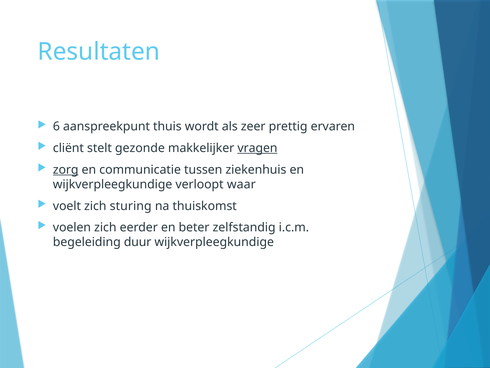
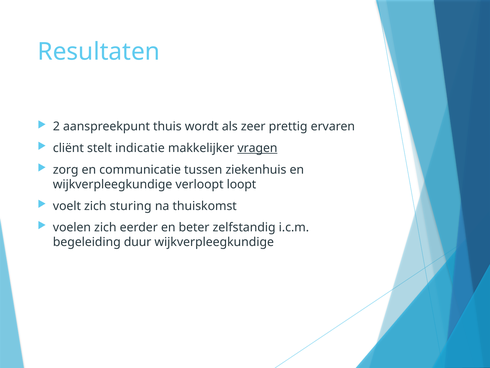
6: 6 -> 2 (56, 126)
gezonde: gezonde -> indicatie (140, 148)
zorg underline: present -> none (66, 169)
waar: waar -> loopt (241, 184)
